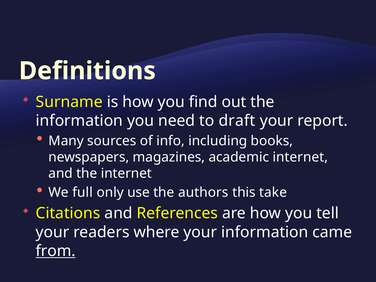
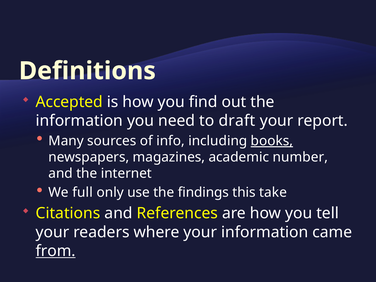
Surname: Surname -> Accepted (69, 102)
books underline: none -> present (272, 141)
academic internet: internet -> number (300, 157)
authors: authors -> findings (203, 192)
